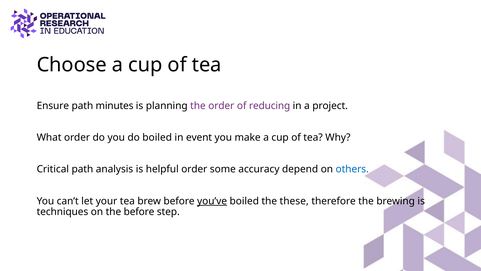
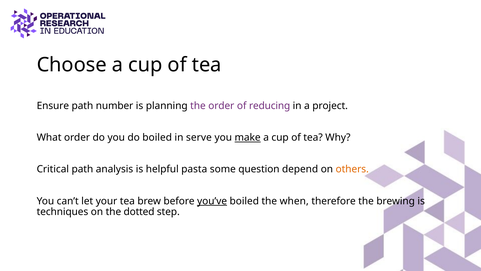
minutes: minutes -> number (115, 106)
event: event -> serve (199, 137)
make underline: none -> present (248, 137)
helpful order: order -> pasta (194, 169)
accuracy: accuracy -> question (259, 169)
others colour: blue -> orange (352, 169)
these: these -> when (294, 201)
the before: before -> dotted (139, 212)
